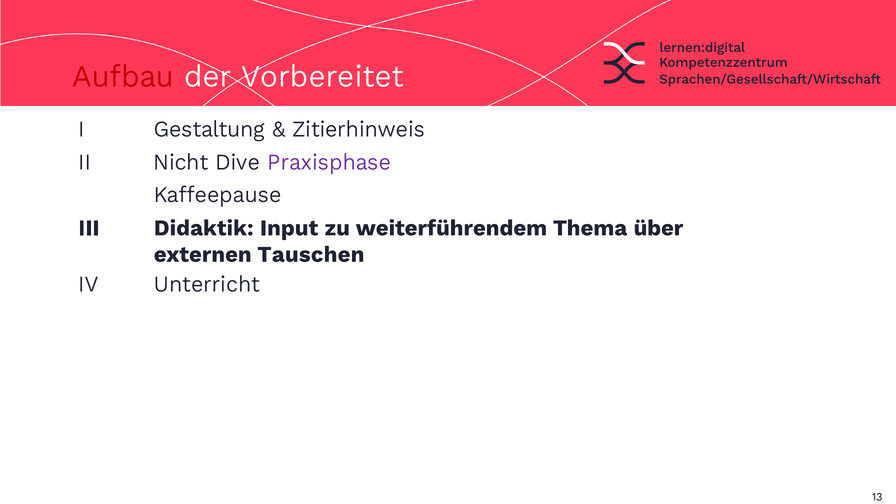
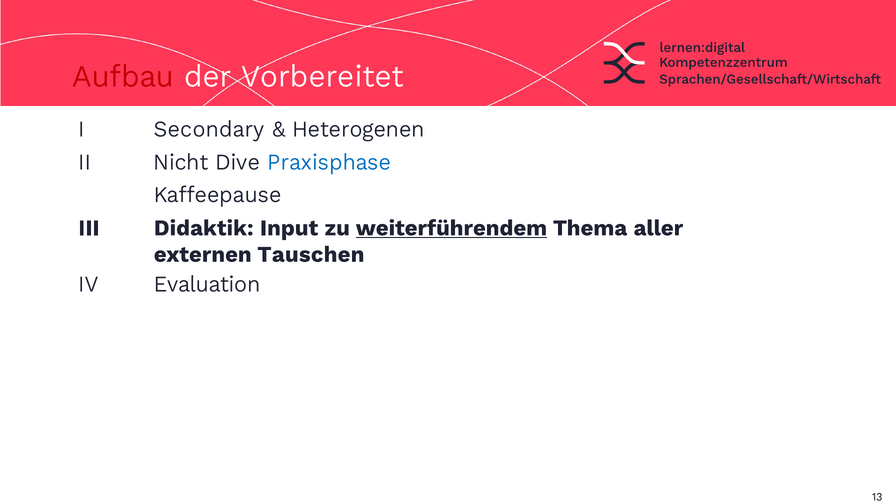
Gestaltung: Gestaltung -> Secondary (209, 129)
Zitierhinweis: Zitierhinweis -> Heterogenen (358, 129)
Praxisphase colour: purple -> blue (329, 162)
weiterführendem underline: none -> present (451, 228)
über: über -> aller (658, 228)
Unterricht: Unterricht -> Evaluation (207, 284)
